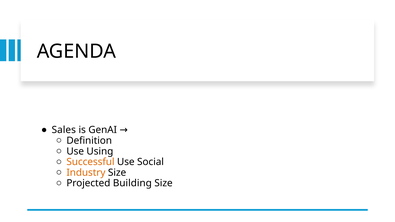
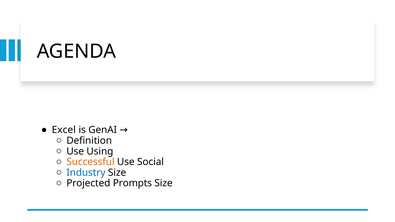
Sales: Sales -> Excel (64, 130)
Industry colour: orange -> blue (86, 173)
Building: Building -> Prompts (132, 183)
